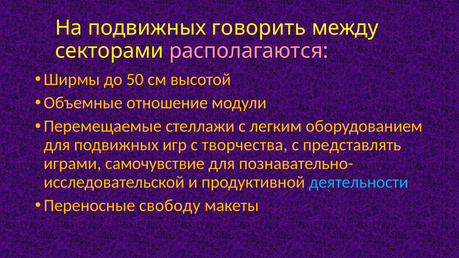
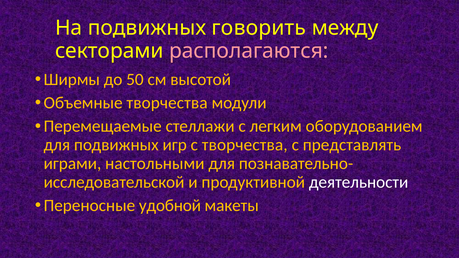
Объемные отношение: отношение -> творчества (167, 103)
самочувствие: самочувствие -> настольными (155, 164)
деятельности colour: light blue -> white (359, 182)
свободу: свободу -> удобной (170, 206)
